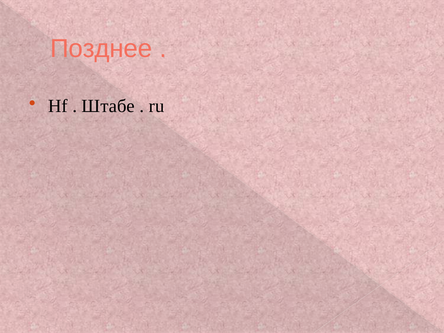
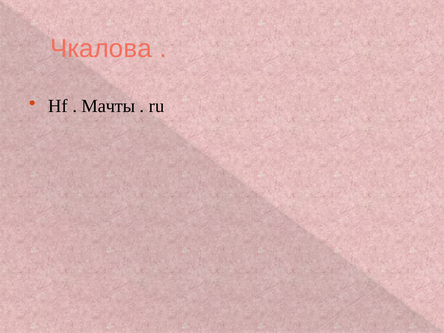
Позднее: Позднее -> Чкалова (101, 49)
Штабе: Штабе -> Мачты (108, 106)
